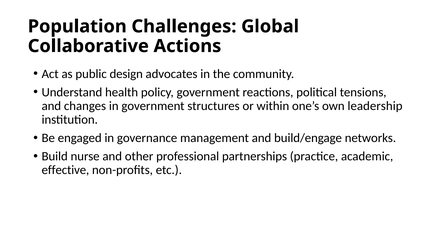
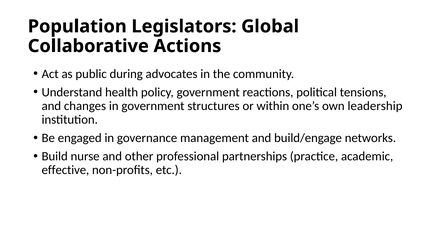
Challenges: Challenges -> Legislators (184, 26)
design: design -> during (126, 74)
